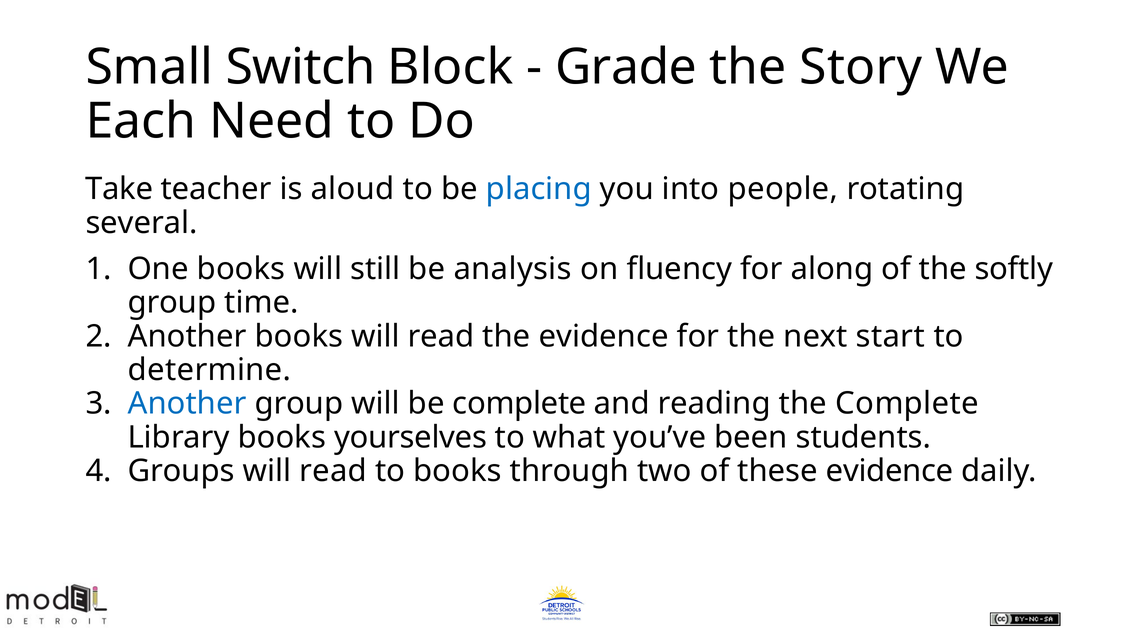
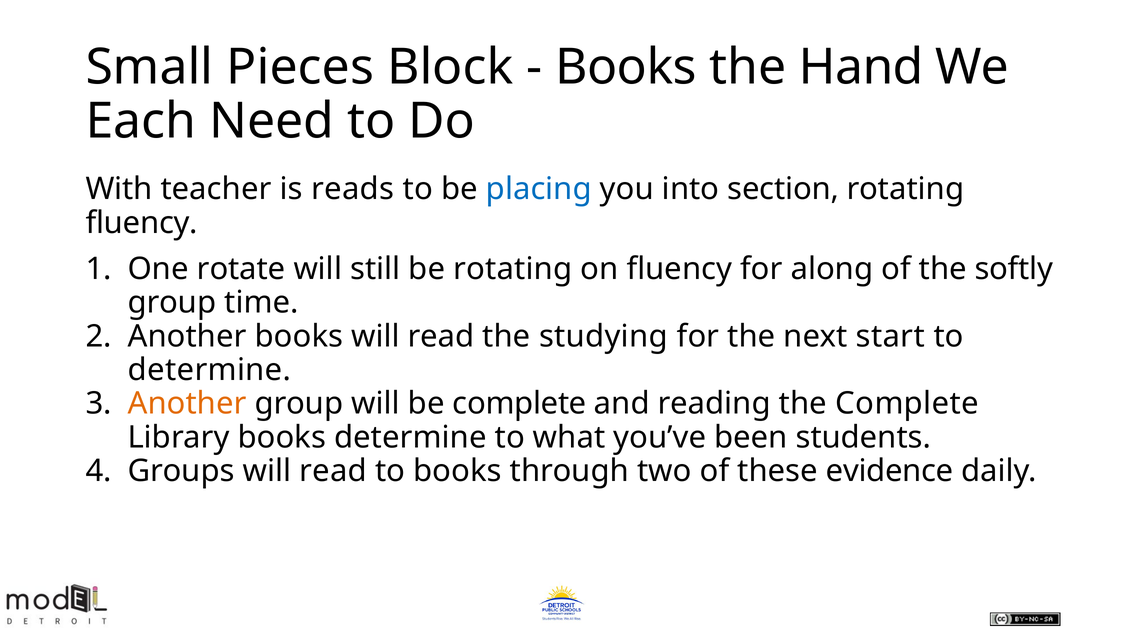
Switch: Switch -> Pieces (300, 67)
Grade: Grade -> Books (626, 67)
Story: Story -> Hand (861, 67)
Take: Take -> With (119, 189)
aloud: aloud -> reads (353, 189)
people: people -> section (783, 189)
several: several -> fluency (142, 223)
One books: books -> rotate (241, 269)
be analysis: analysis -> rotating (513, 269)
the evidence: evidence -> studying (604, 336)
Another colour: blue -> orange (187, 403)
books yourselves: yourselves -> determine (410, 437)
